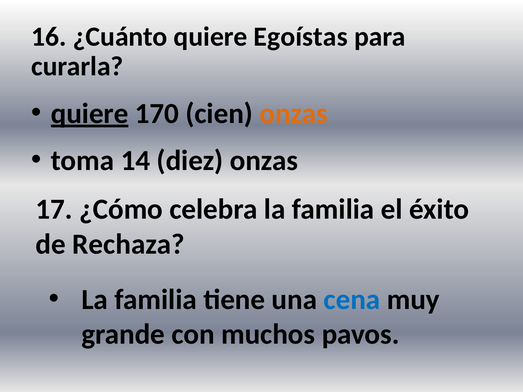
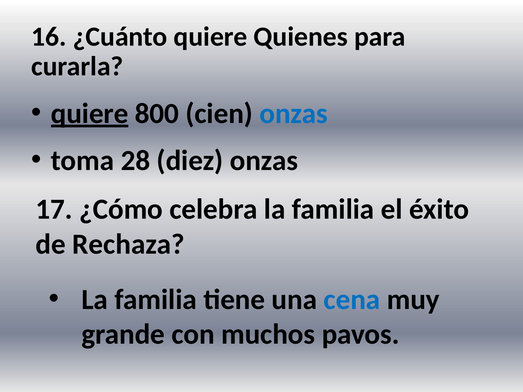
Egoístas: Egoístas -> Quienes (301, 37)
170: 170 -> 800 (157, 114)
onzas colour: orange -> blue (294, 114)
14: 14 -> 28 (135, 161)
